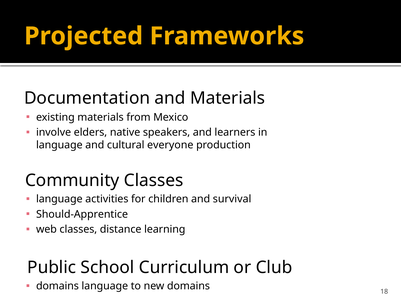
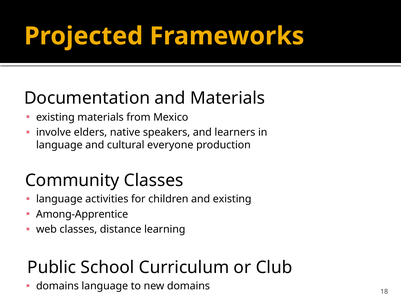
and survival: survival -> existing (232, 199)
Should-Apprentice: Should-Apprentice -> Among-Apprentice (82, 214)
